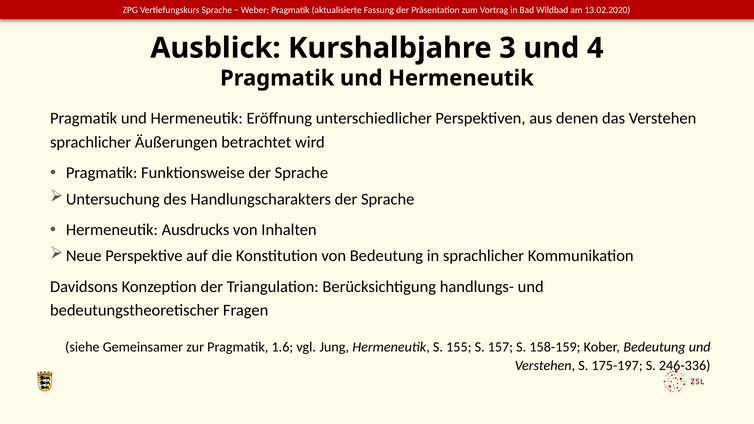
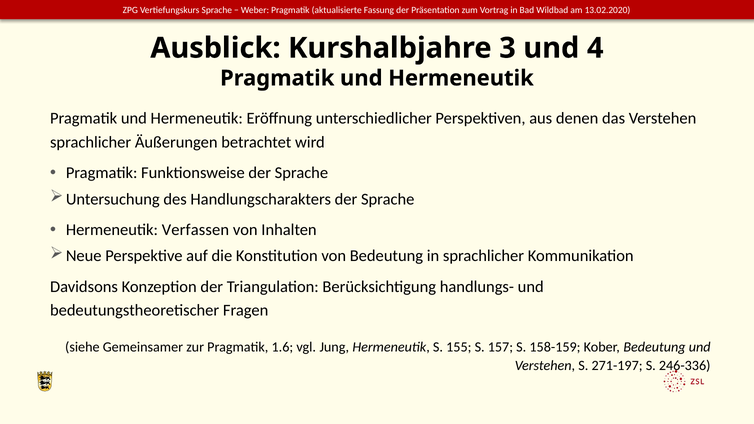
Ausdrucks: Ausdrucks -> Verfassen (195, 230)
175-197: 175-197 -> 271-197 (617, 366)
